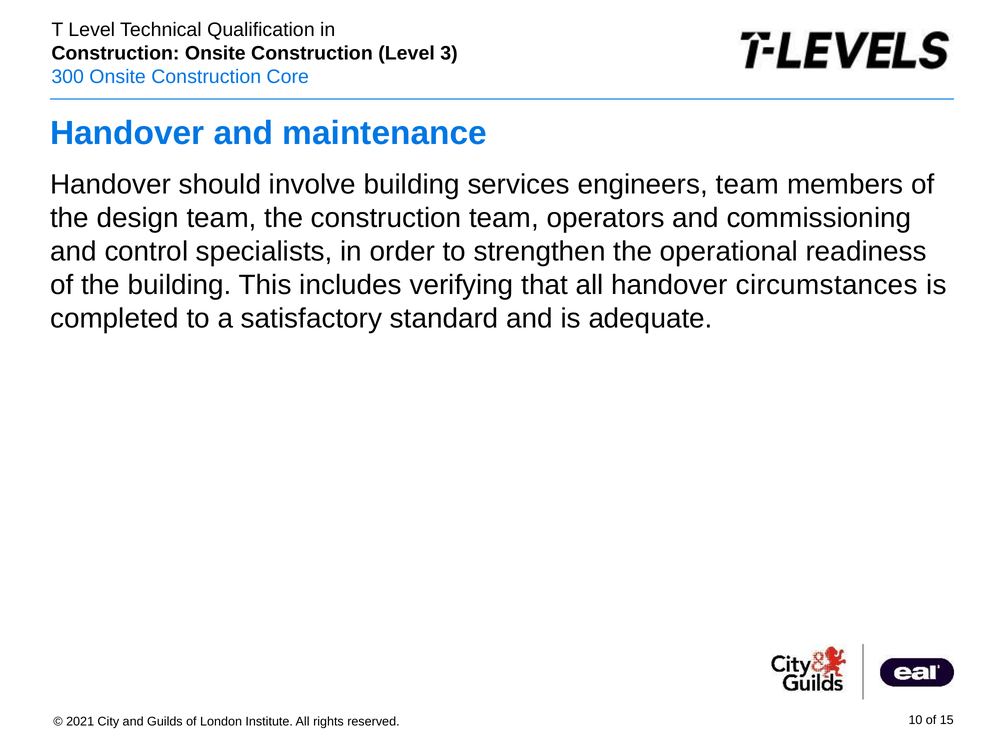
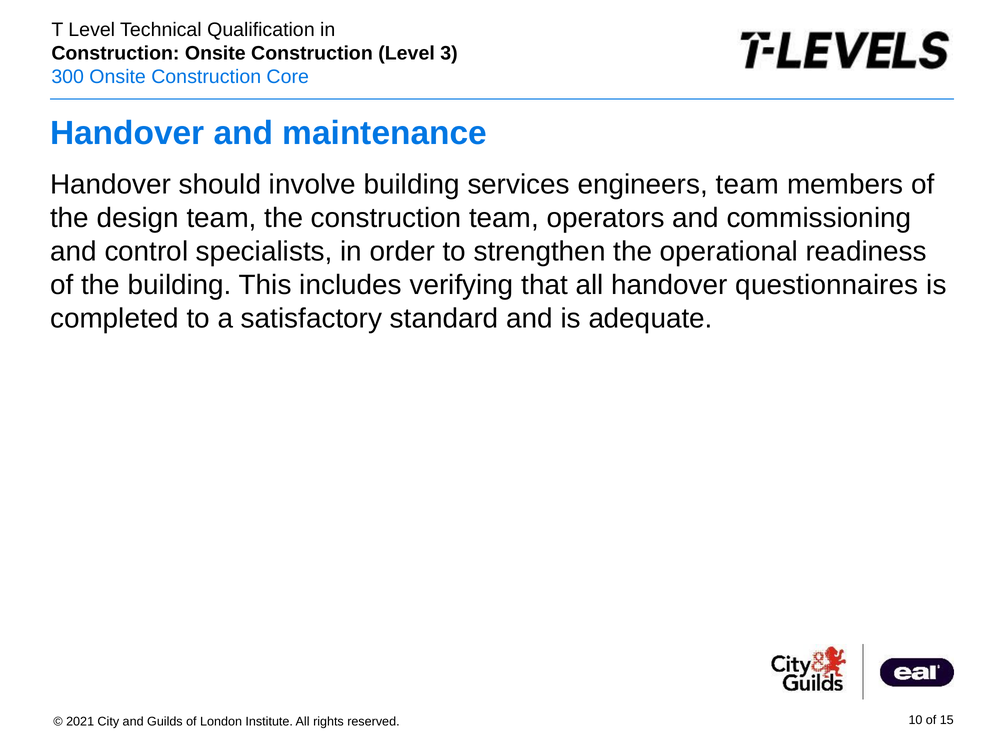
circumstances: circumstances -> questionnaires (827, 285)
